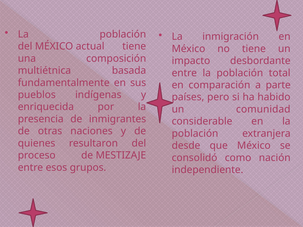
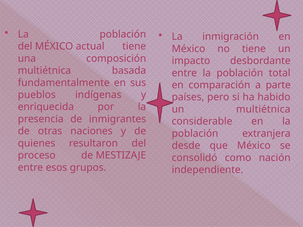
un comunidad: comunidad -> multiétnica (263, 109)
